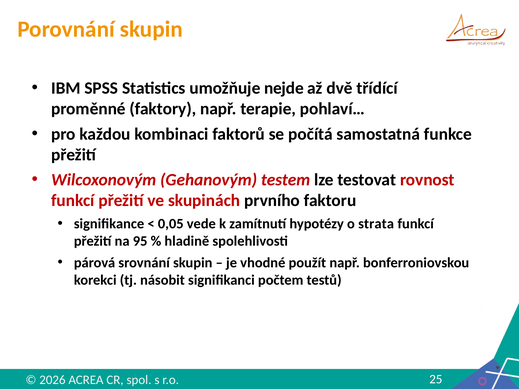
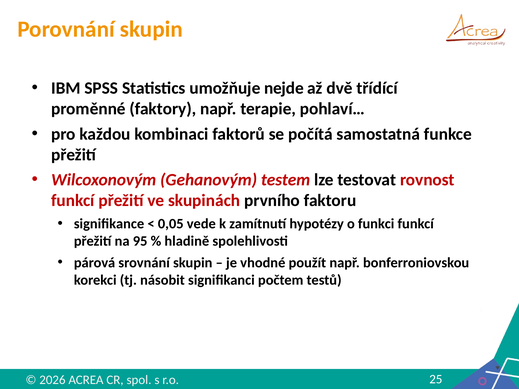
strata: strata -> funkci (376, 224)
